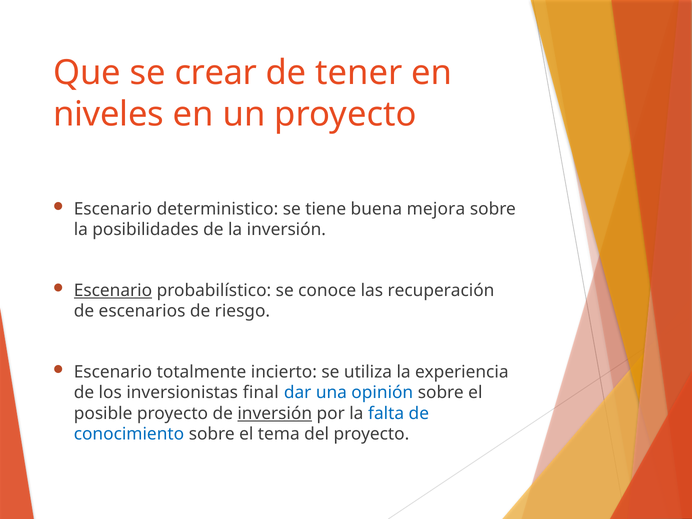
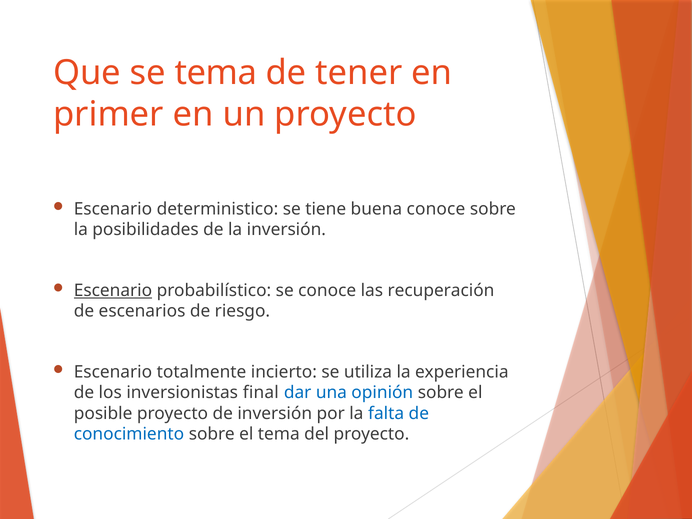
se crear: crear -> tema (216, 73)
niveles: niveles -> primer (108, 114)
buena mejora: mejora -> conoce (436, 209)
inversión underline: present -> none (275, 413)
